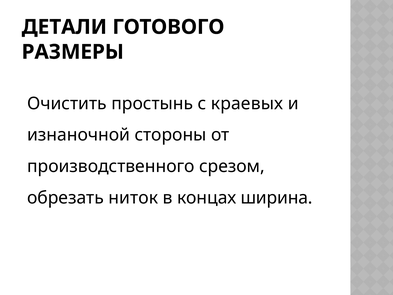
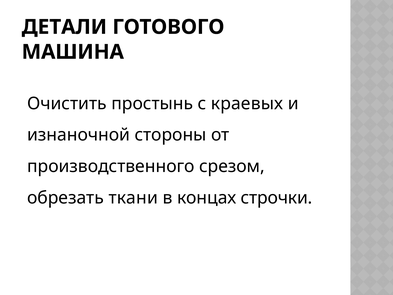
РАЗМЕРЫ: РАЗМЕРЫ -> МАШИНА (73, 52)
ниток: ниток -> ткани (133, 198)
ширина: ширина -> строчки (277, 198)
